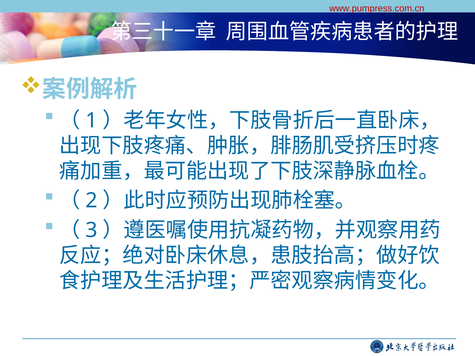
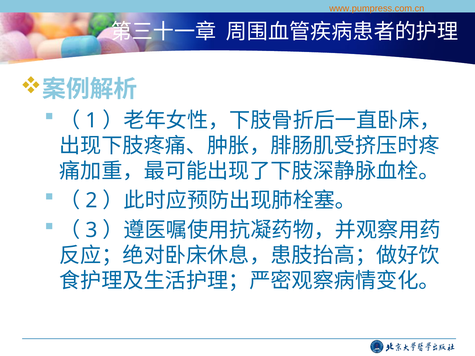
www.pumpress.com.cn colour: red -> orange (377, 9)
